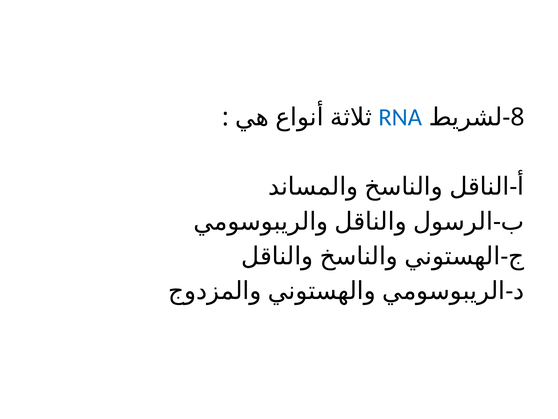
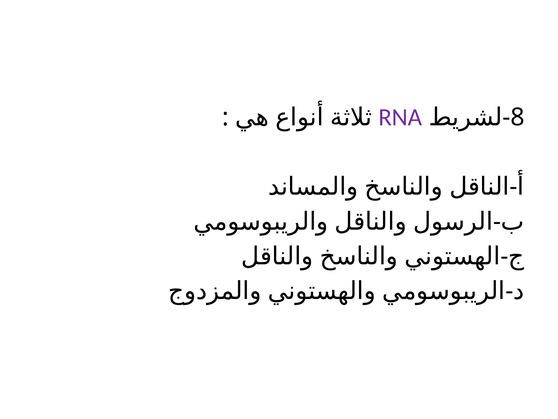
RNA colour: blue -> purple (400, 117)
